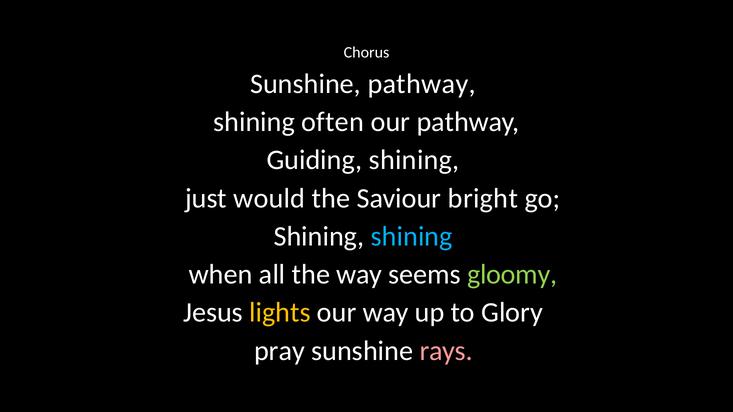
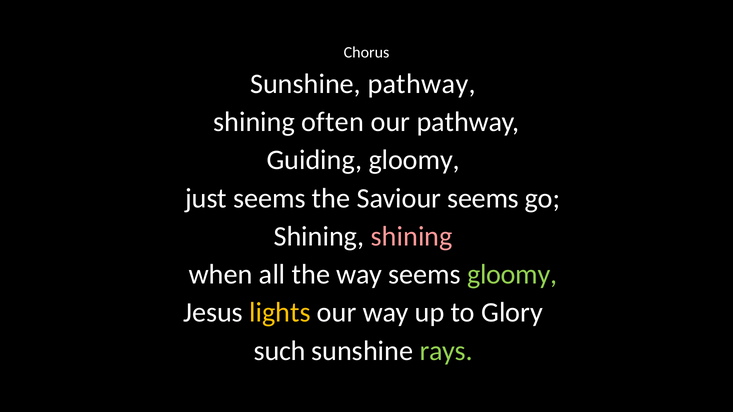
Guiding shining: shining -> gloomy (414, 160)
just would: would -> seems (269, 198)
Saviour bright: bright -> seems (483, 198)
shining colour: light blue -> pink (412, 237)
pray: pray -> such (280, 351)
rays colour: pink -> light green (446, 351)
